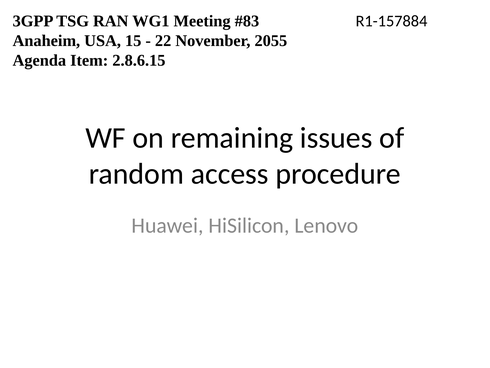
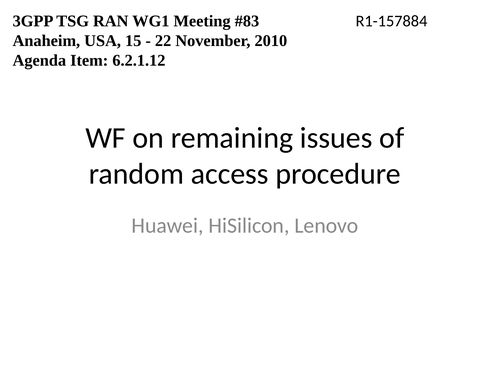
2055: 2055 -> 2010 (271, 41)
2.8.6.15: 2.8.6.15 -> 6.2.1.12 (139, 60)
